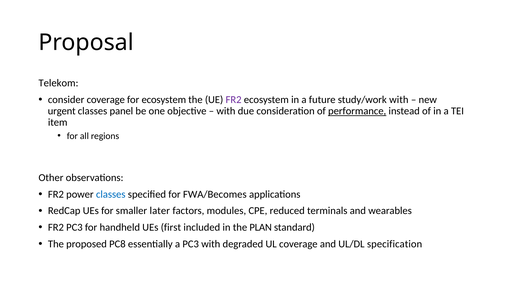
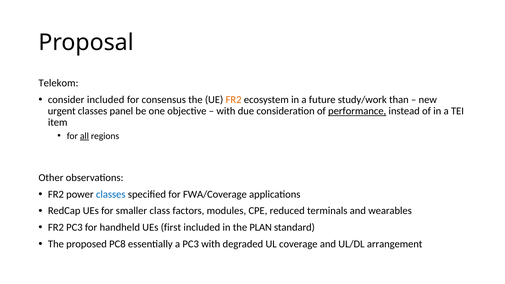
consider coverage: coverage -> included (106, 100)
for ecosystem: ecosystem -> consensus (164, 100)
FR2 colour: purple -> orange (234, 100)
study/work with: with -> than (399, 100)
all underline: none -> present (84, 136)
FWA/Becomes: FWA/Becomes -> FWA/Coverage (215, 194)
later: later -> class (160, 211)
specification: specification -> arrangement (395, 244)
